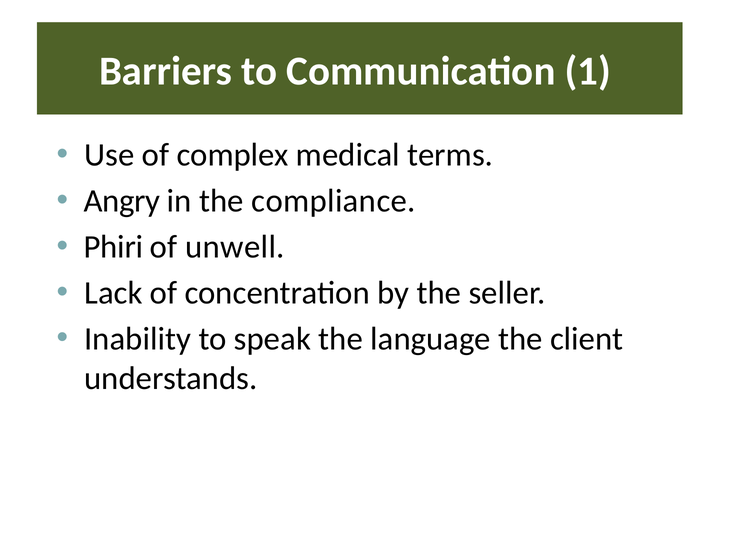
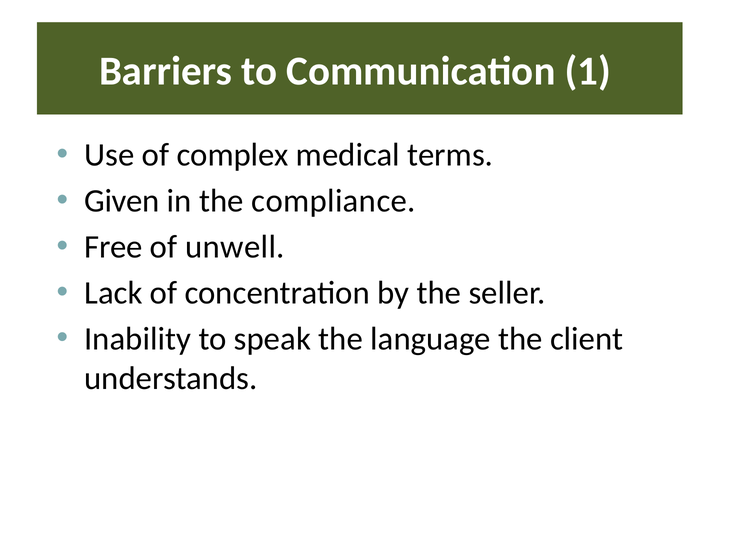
Angry: Angry -> Given (122, 201)
Phiri: Phiri -> Free (113, 247)
